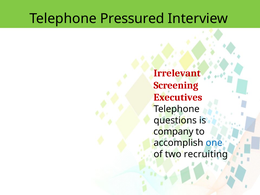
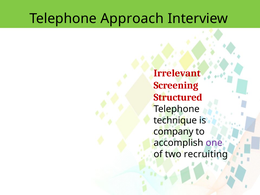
Pressured: Pressured -> Approach (132, 18)
Executives: Executives -> Structured (178, 97)
questions: questions -> technique (175, 120)
one colour: blue -> purple (214, 143)
